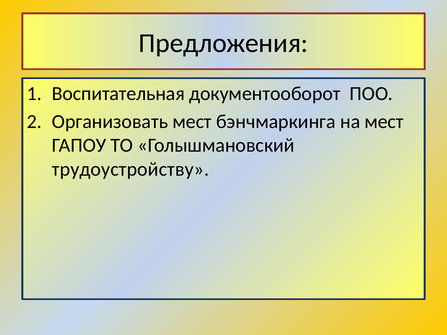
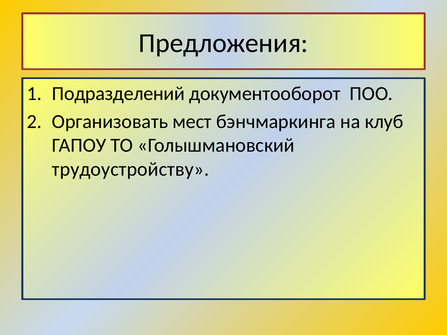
Воспитательная: Воспитательная -> Подразделений (118, 94)
на мест: мест -> клуб (384, 122)
